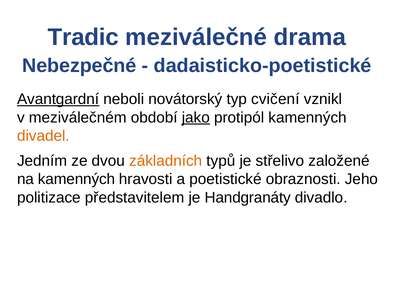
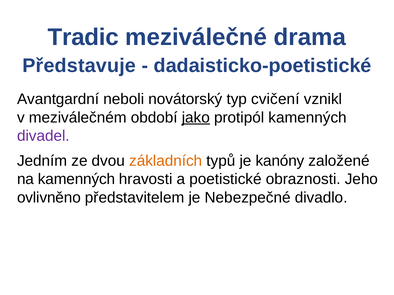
Nebezpečné: Nebezpečné -> Představuje (79, 66)
Avantgardní underline: present -> none (58, 99)
divadel colour: orange -> purple (43, 136)
střelivo: střelivo -> kanóny (280, 161)
politizace: politizace -> ovlivněno (49, 198)
Handgranáty: Handgranáty -> Nebezpečné (248, 198)
